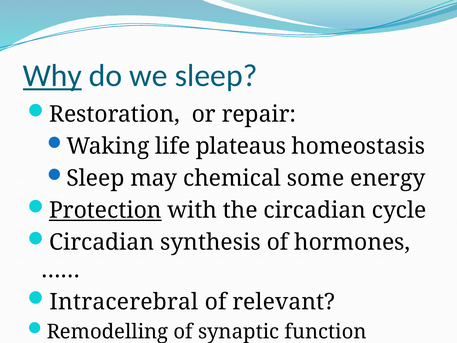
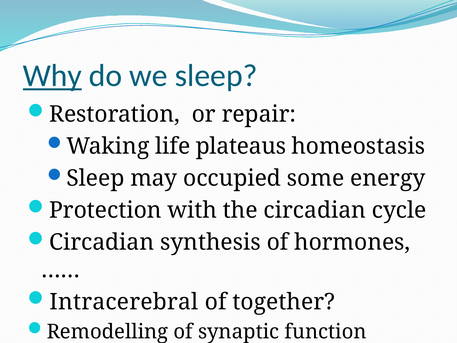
chemical: chemical -> occupied (232, 178)
Protection underline: present -> none (105, 210)
relevant: relevant -> together (284, 302)
